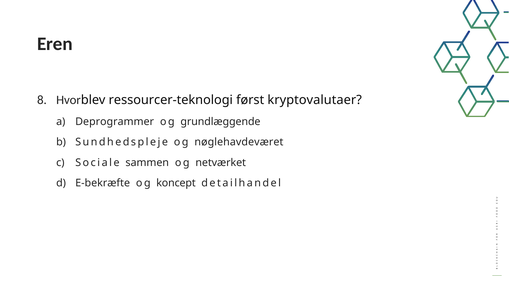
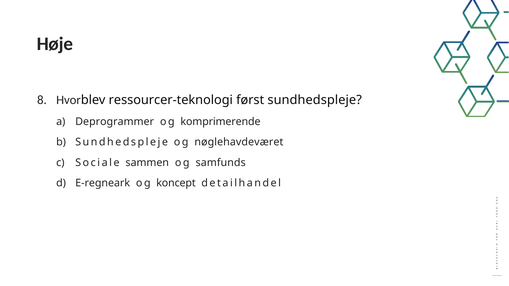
Eren: Eren -> Høje (55, 44)
først kryptovalutaer: kryptovalutaer -> sundhedspleje (315, 100)
grundlæggende: grundlæggende -> komprimerende (220, 122)
netværket: netværket -> samfunds (221, 163)
E-bekræfte: E-bekræfte -> E-regneark (103, 183)
